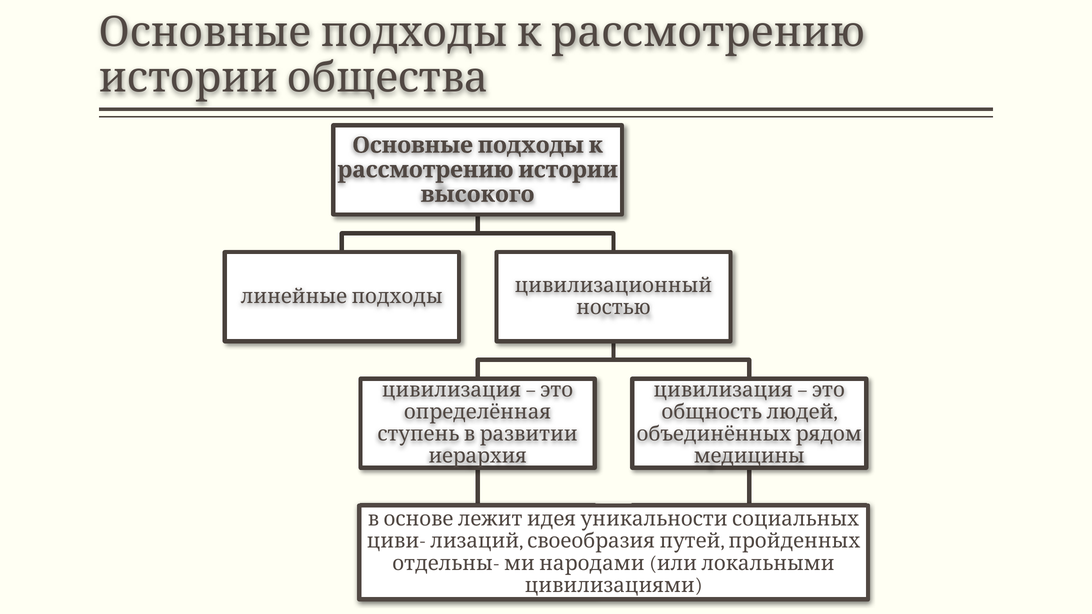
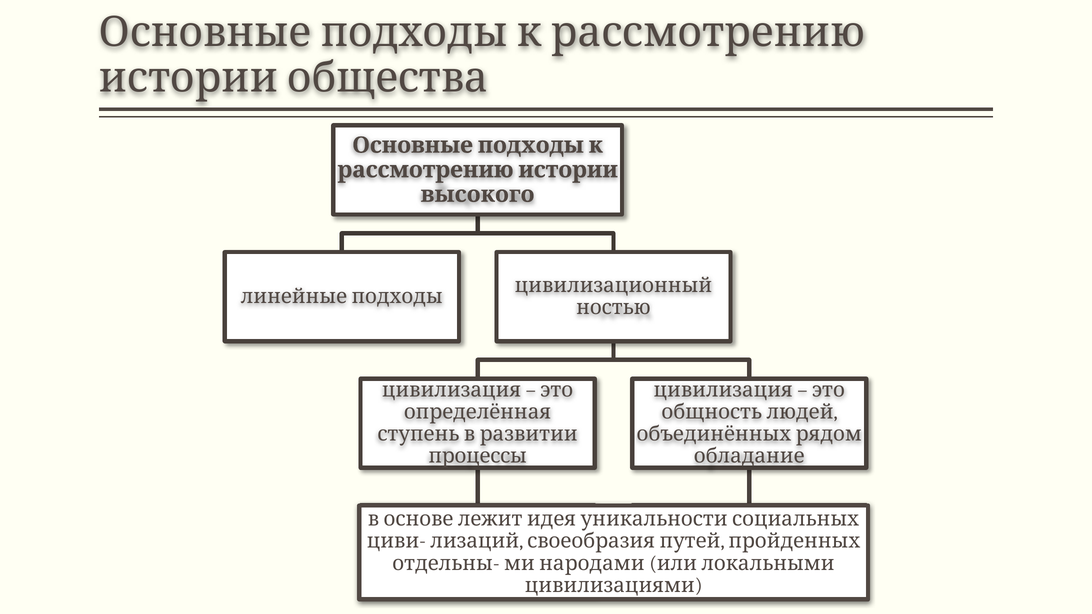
иерархия: иерархия -> процессы (478, 456)
медицины: медицины -> обладание (749, 456)
